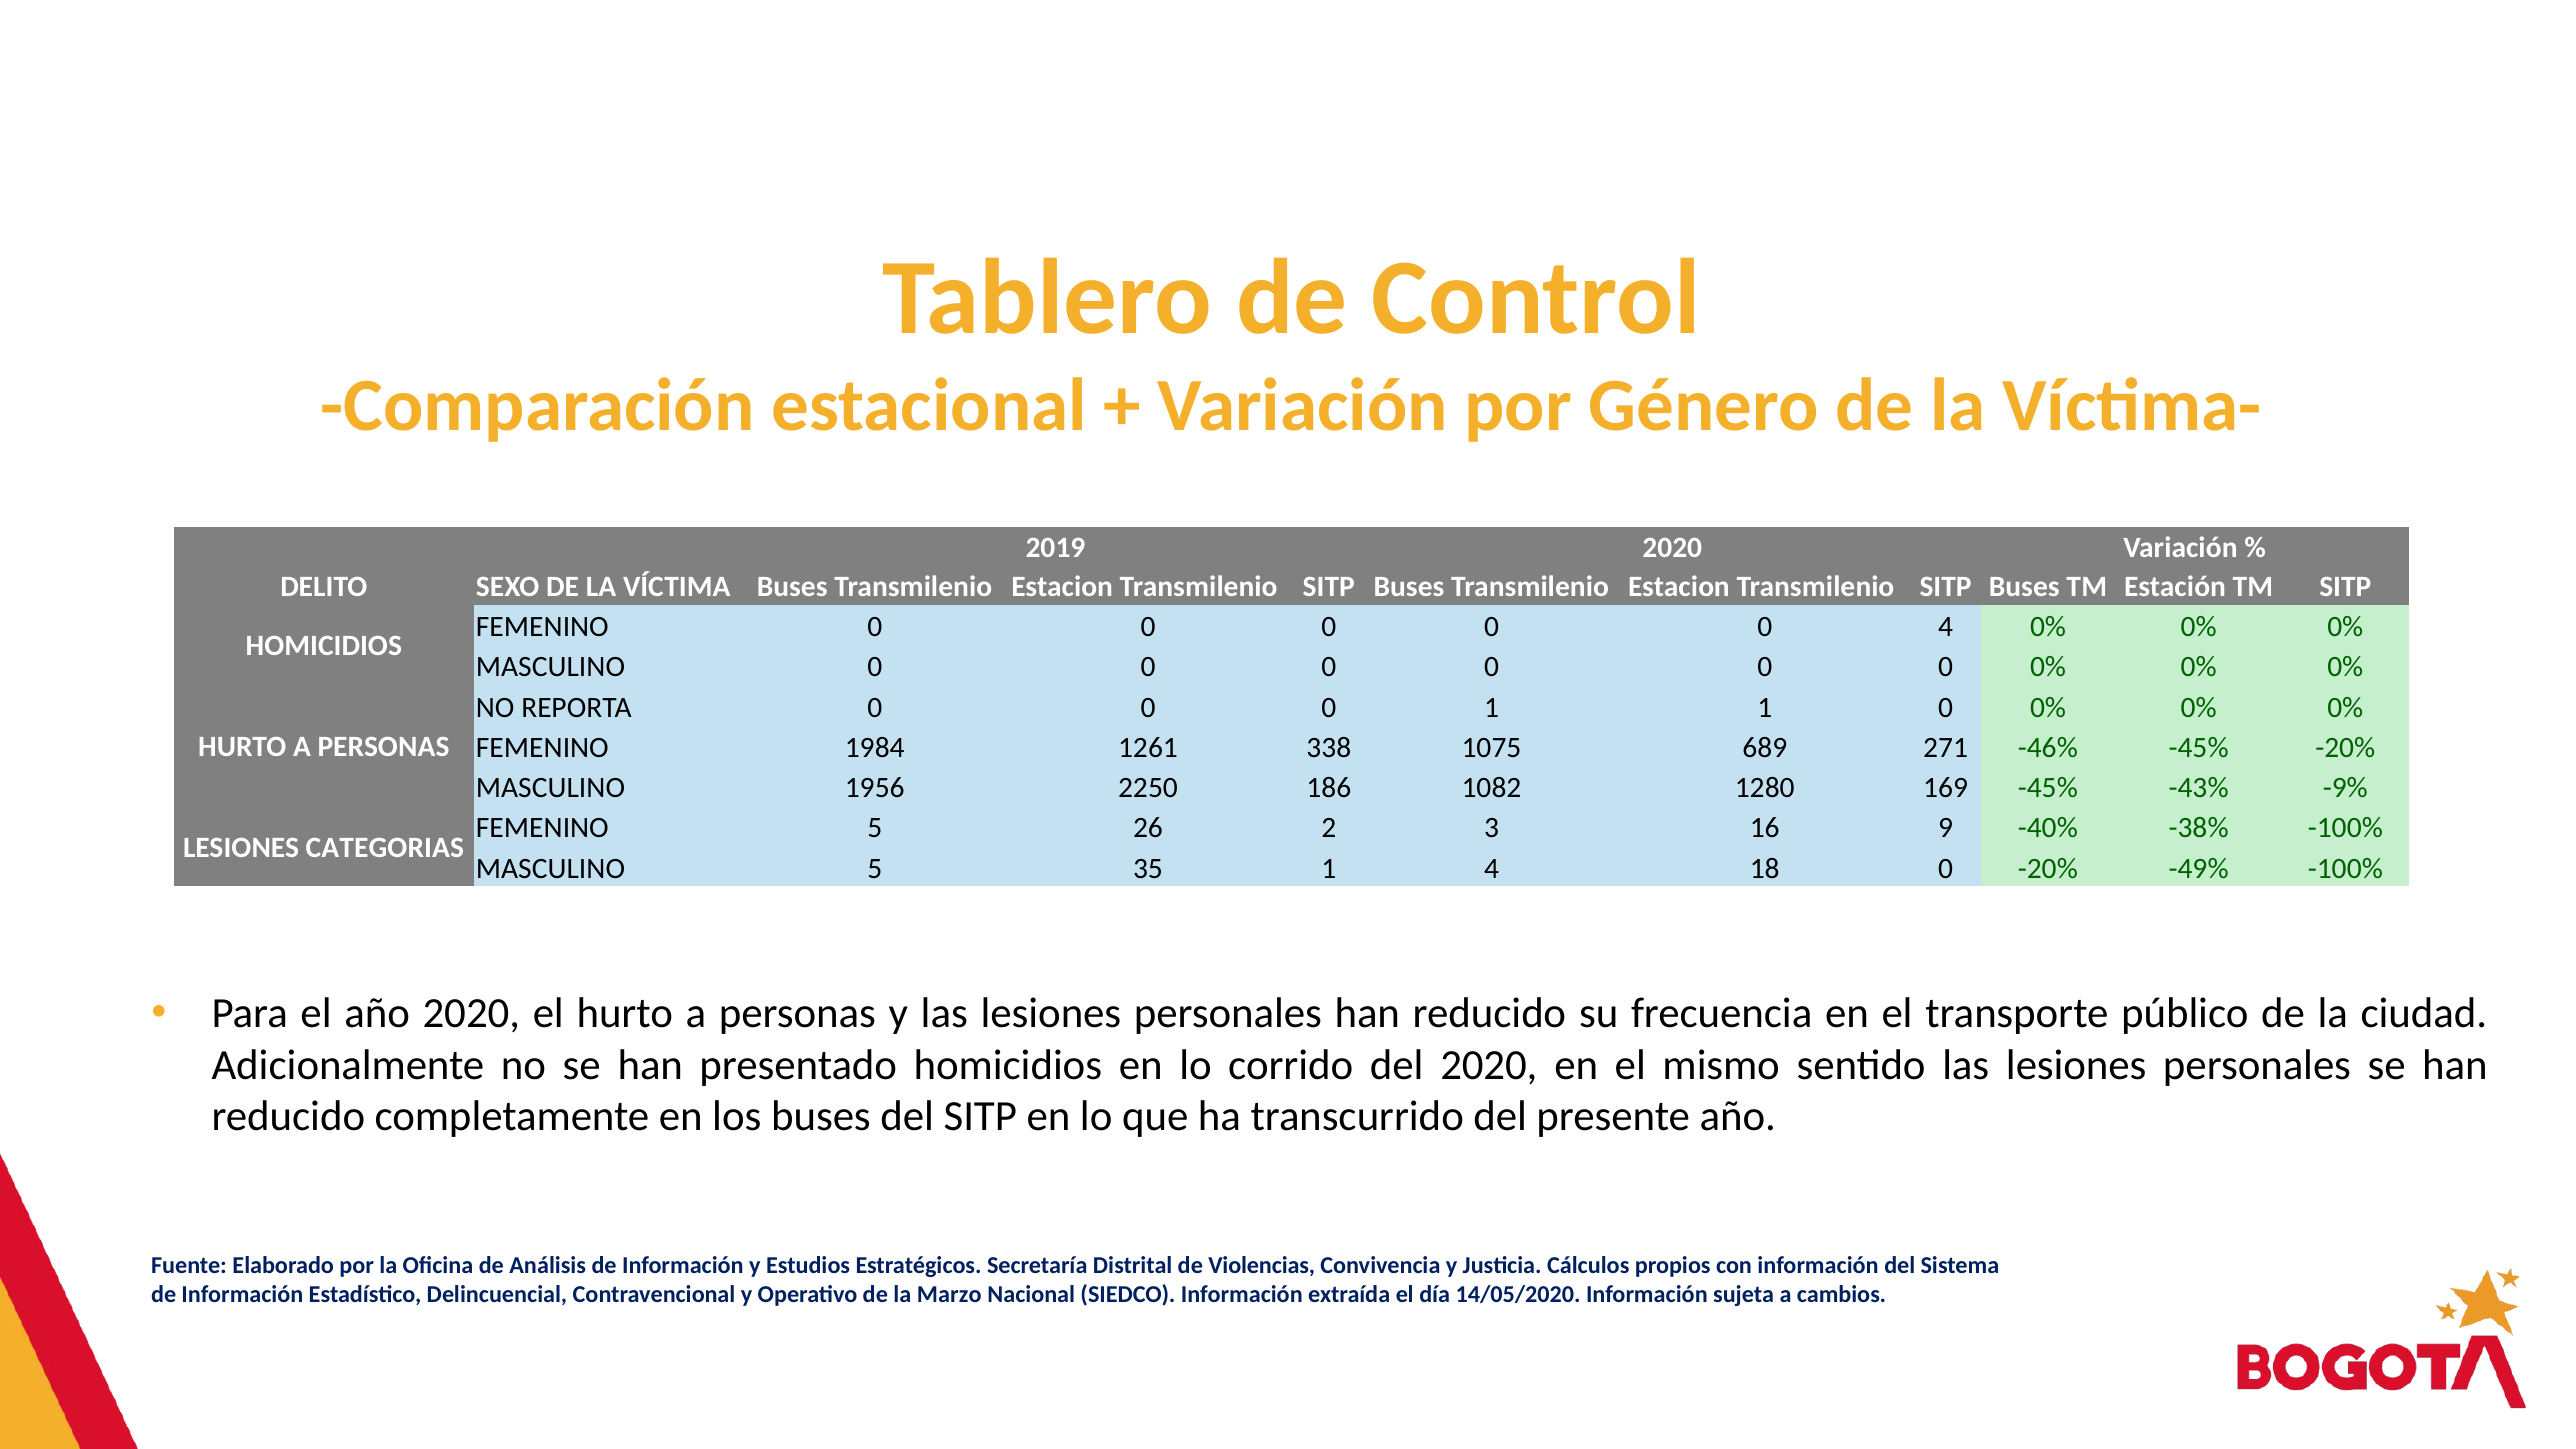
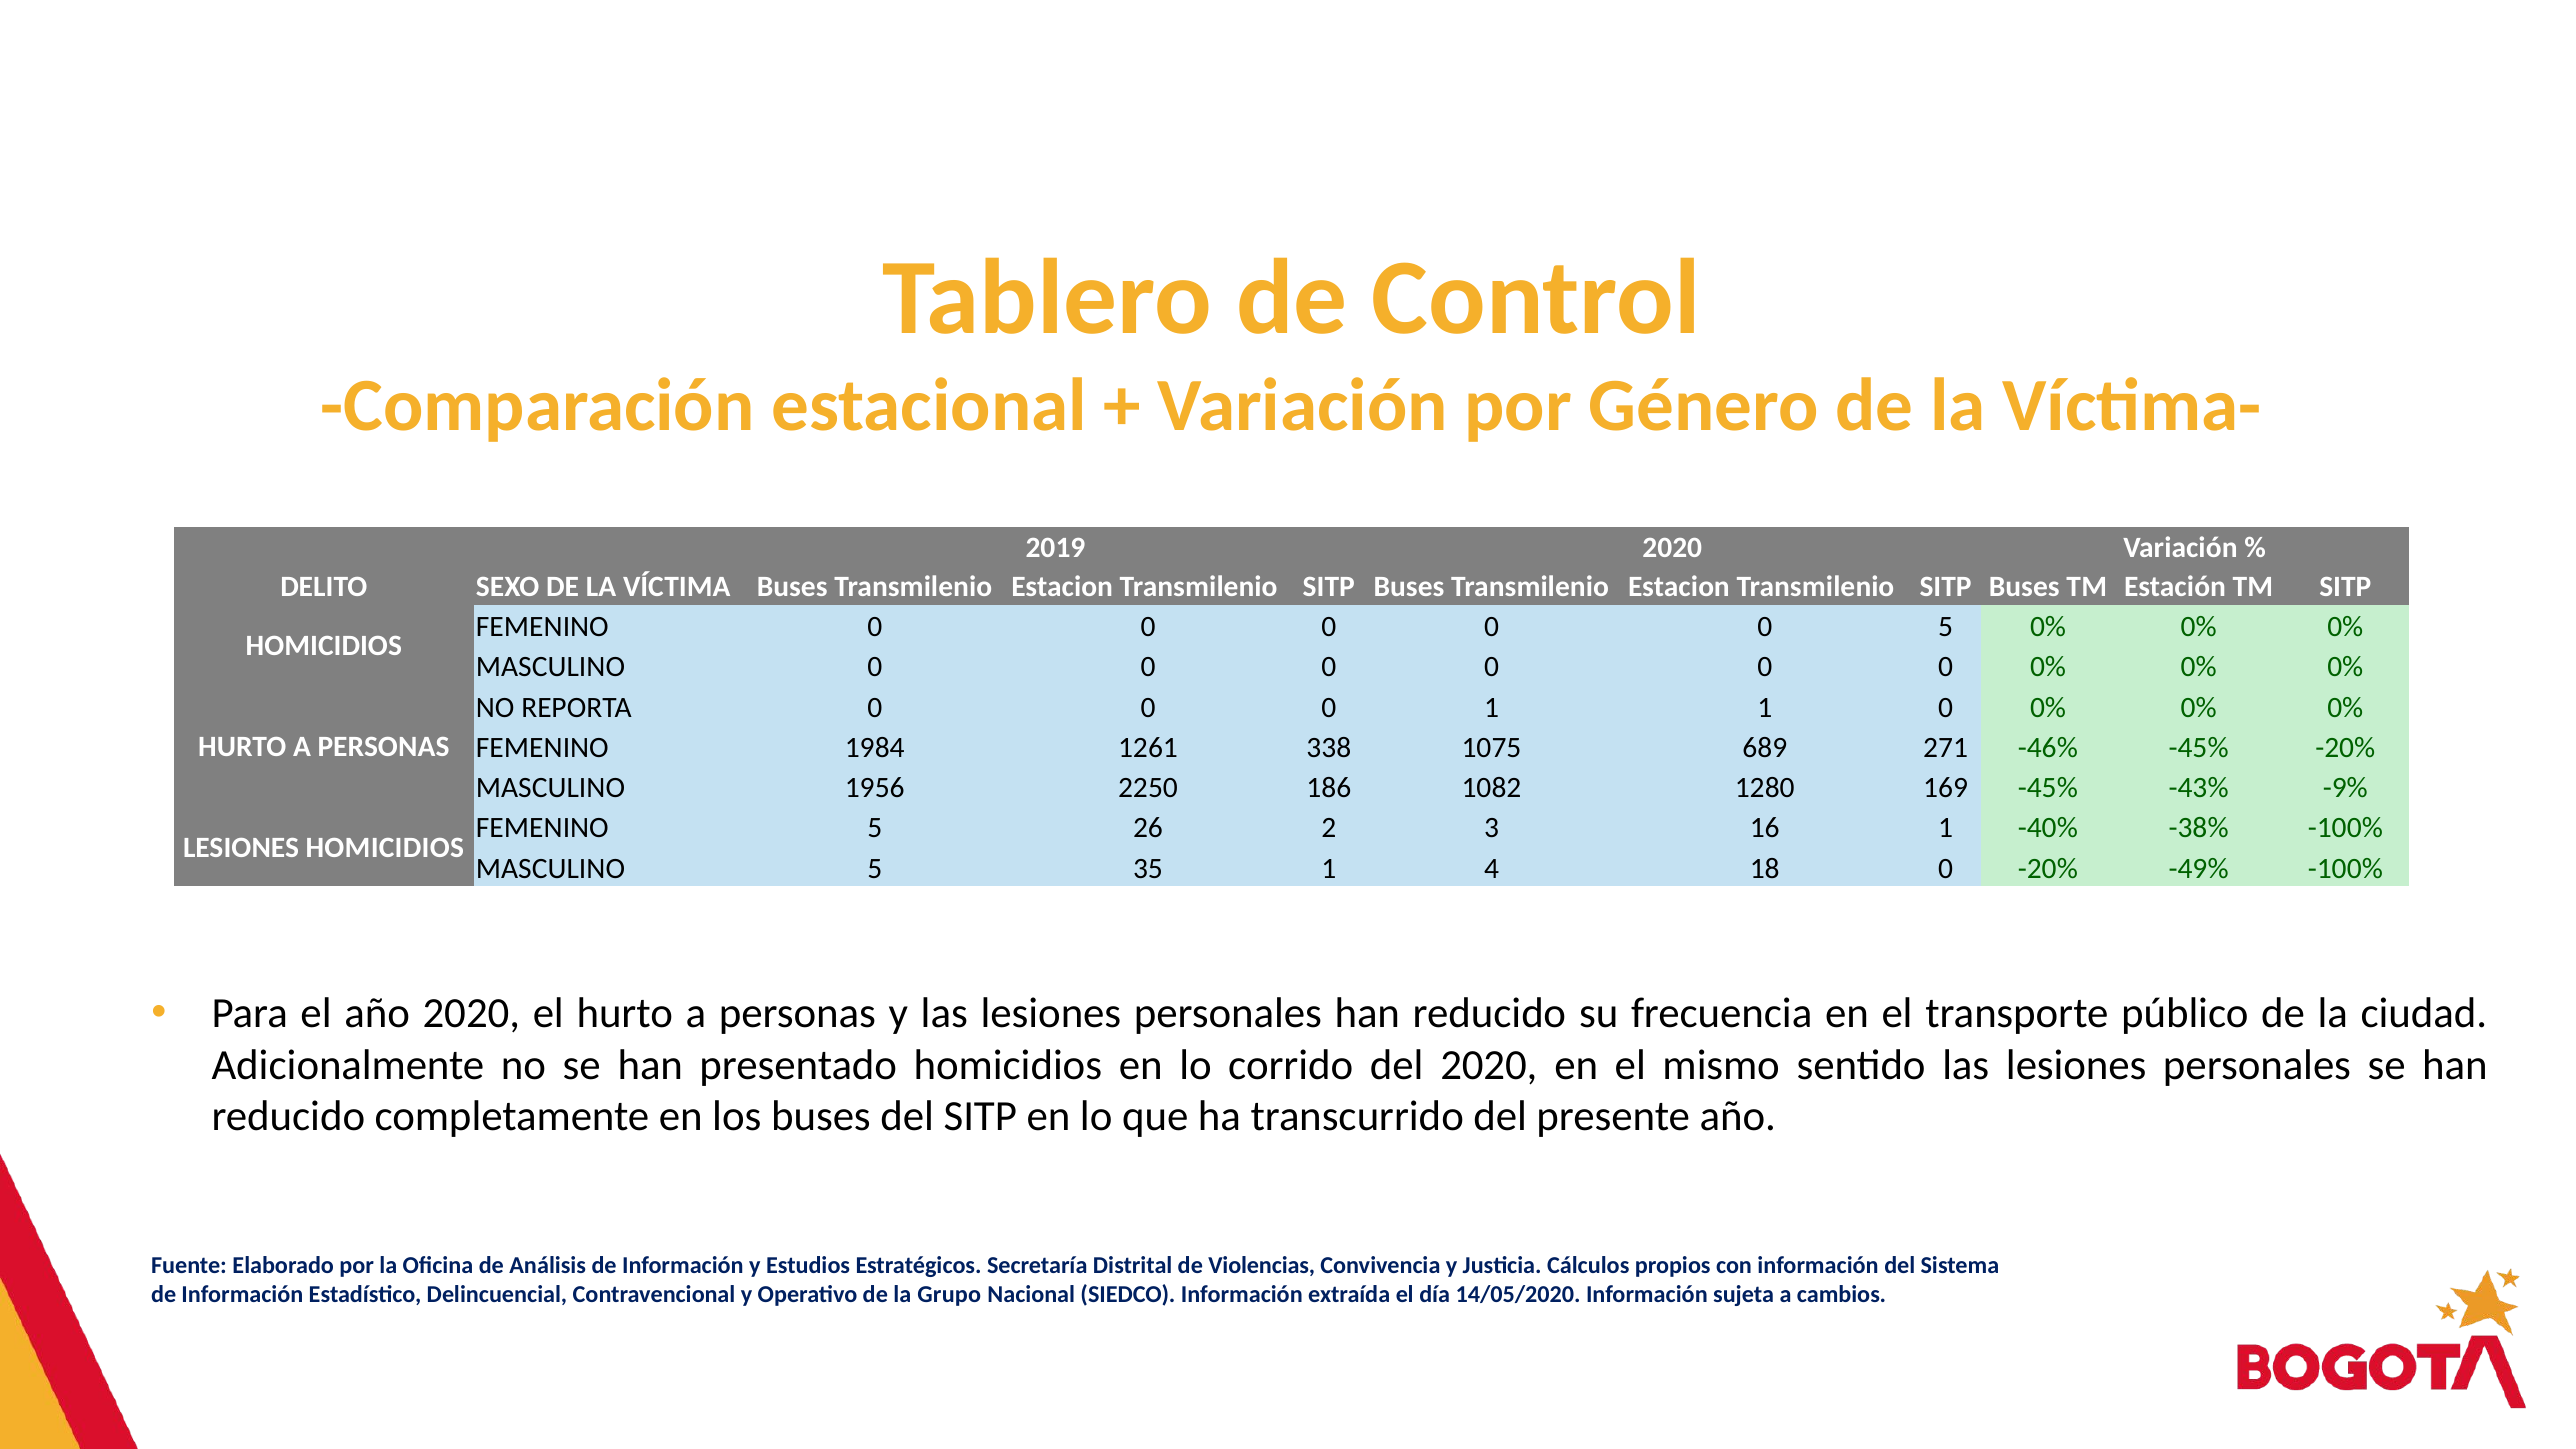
0 4: 4 -> 5 (1946, 627)
16 9: 9 -> 1 (1946, 828)
LESIONES CATEGORIAS: CATEGORIAS -> HOMICIDIOS (385, 847)
Marzo: Marzo -> Grupo (949, 1294)
